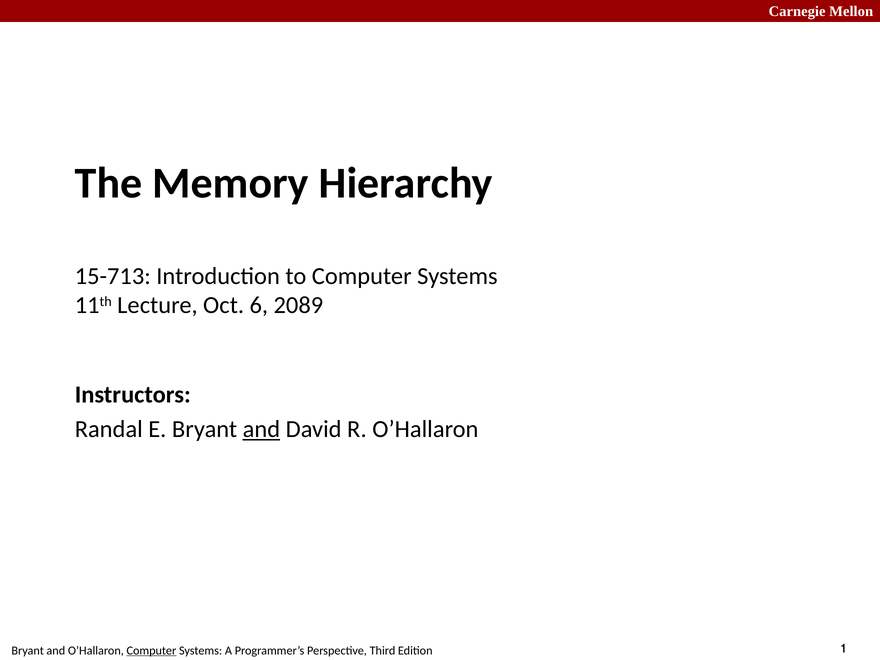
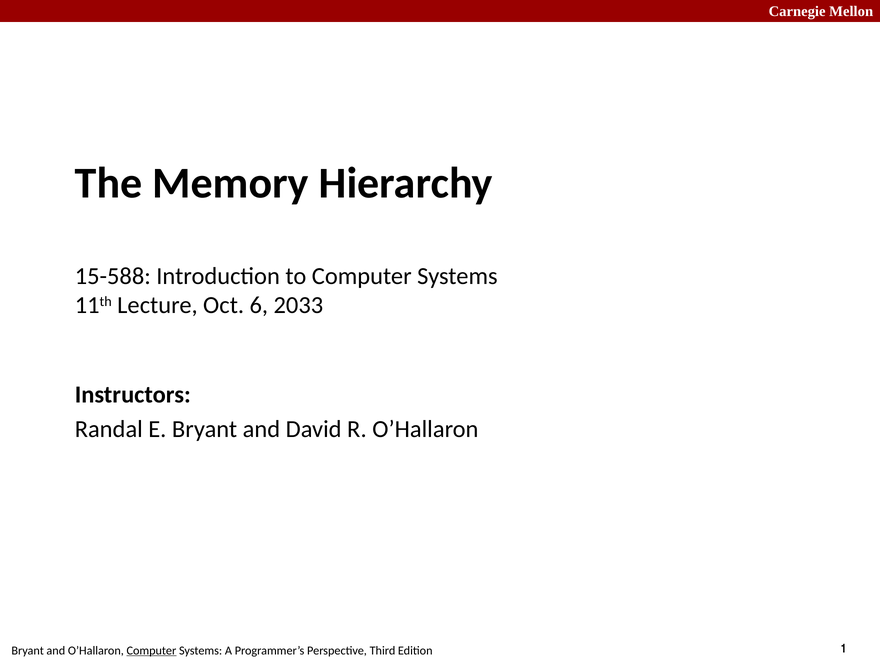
15-713: 15-713 -> 15-588 (113, 276)
2089: 2089 -> 2033 (298, 305)
and underline: present -> none (261, 429)
